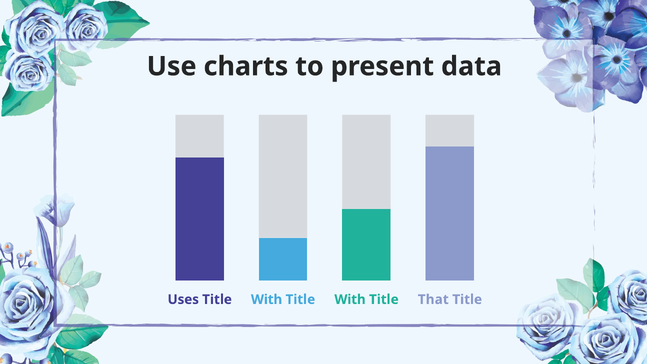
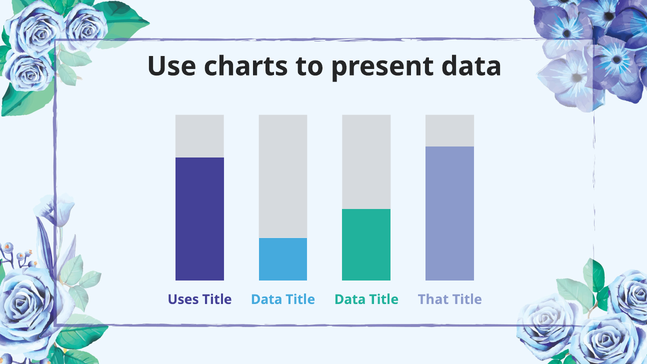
With: With -> Data (267, 299)
With: With -> Data (350, 299)
